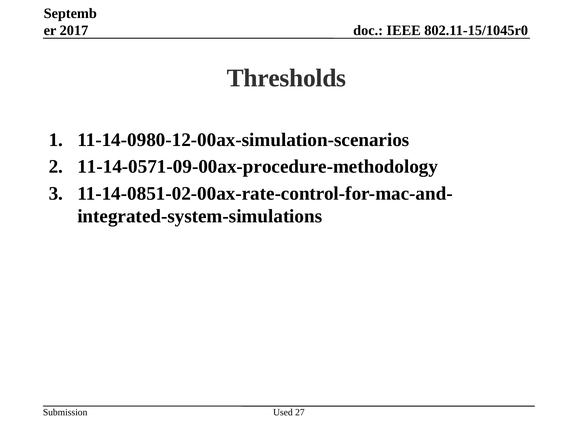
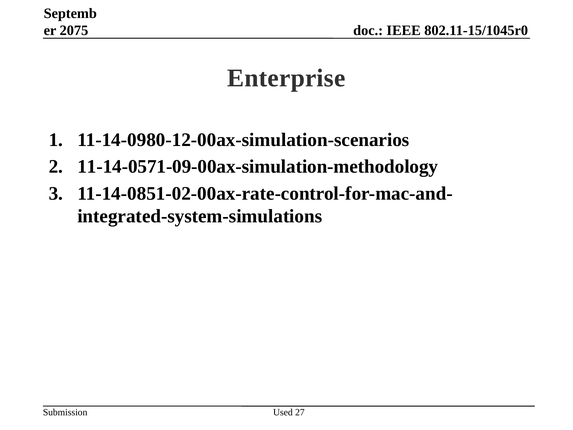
2017: 2017 -> 2075 (74, 31)
Thresholds: Thresholds -> Enterprise (286, 78)
11-14-0571-09-00ax-procedure-methodology: 11-14-0571-09-00ax-procedure-methodology -> 11-14-0571-09-00ax-simulation-methodology (258, 167)
